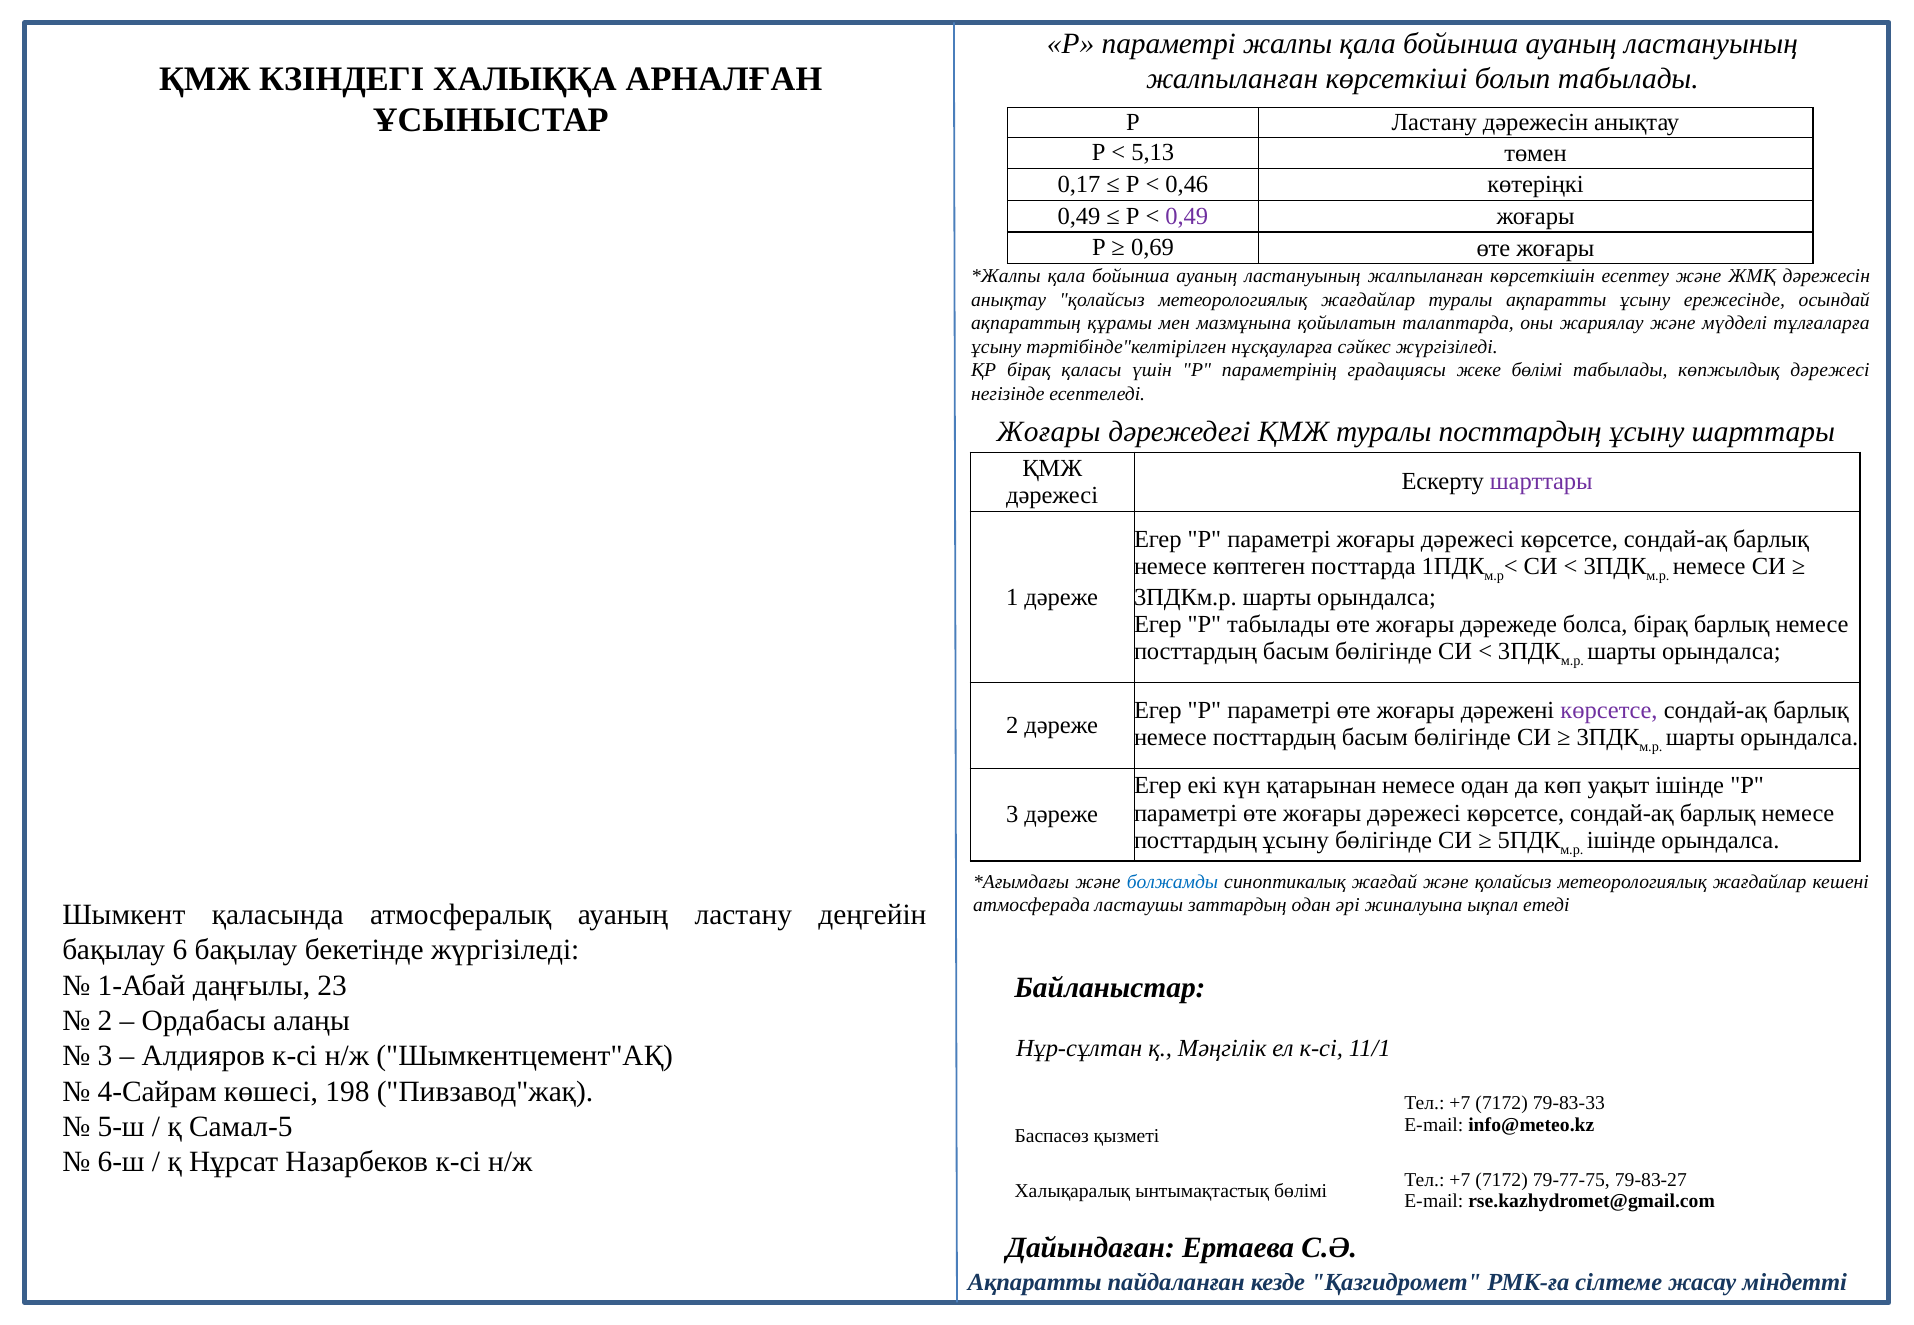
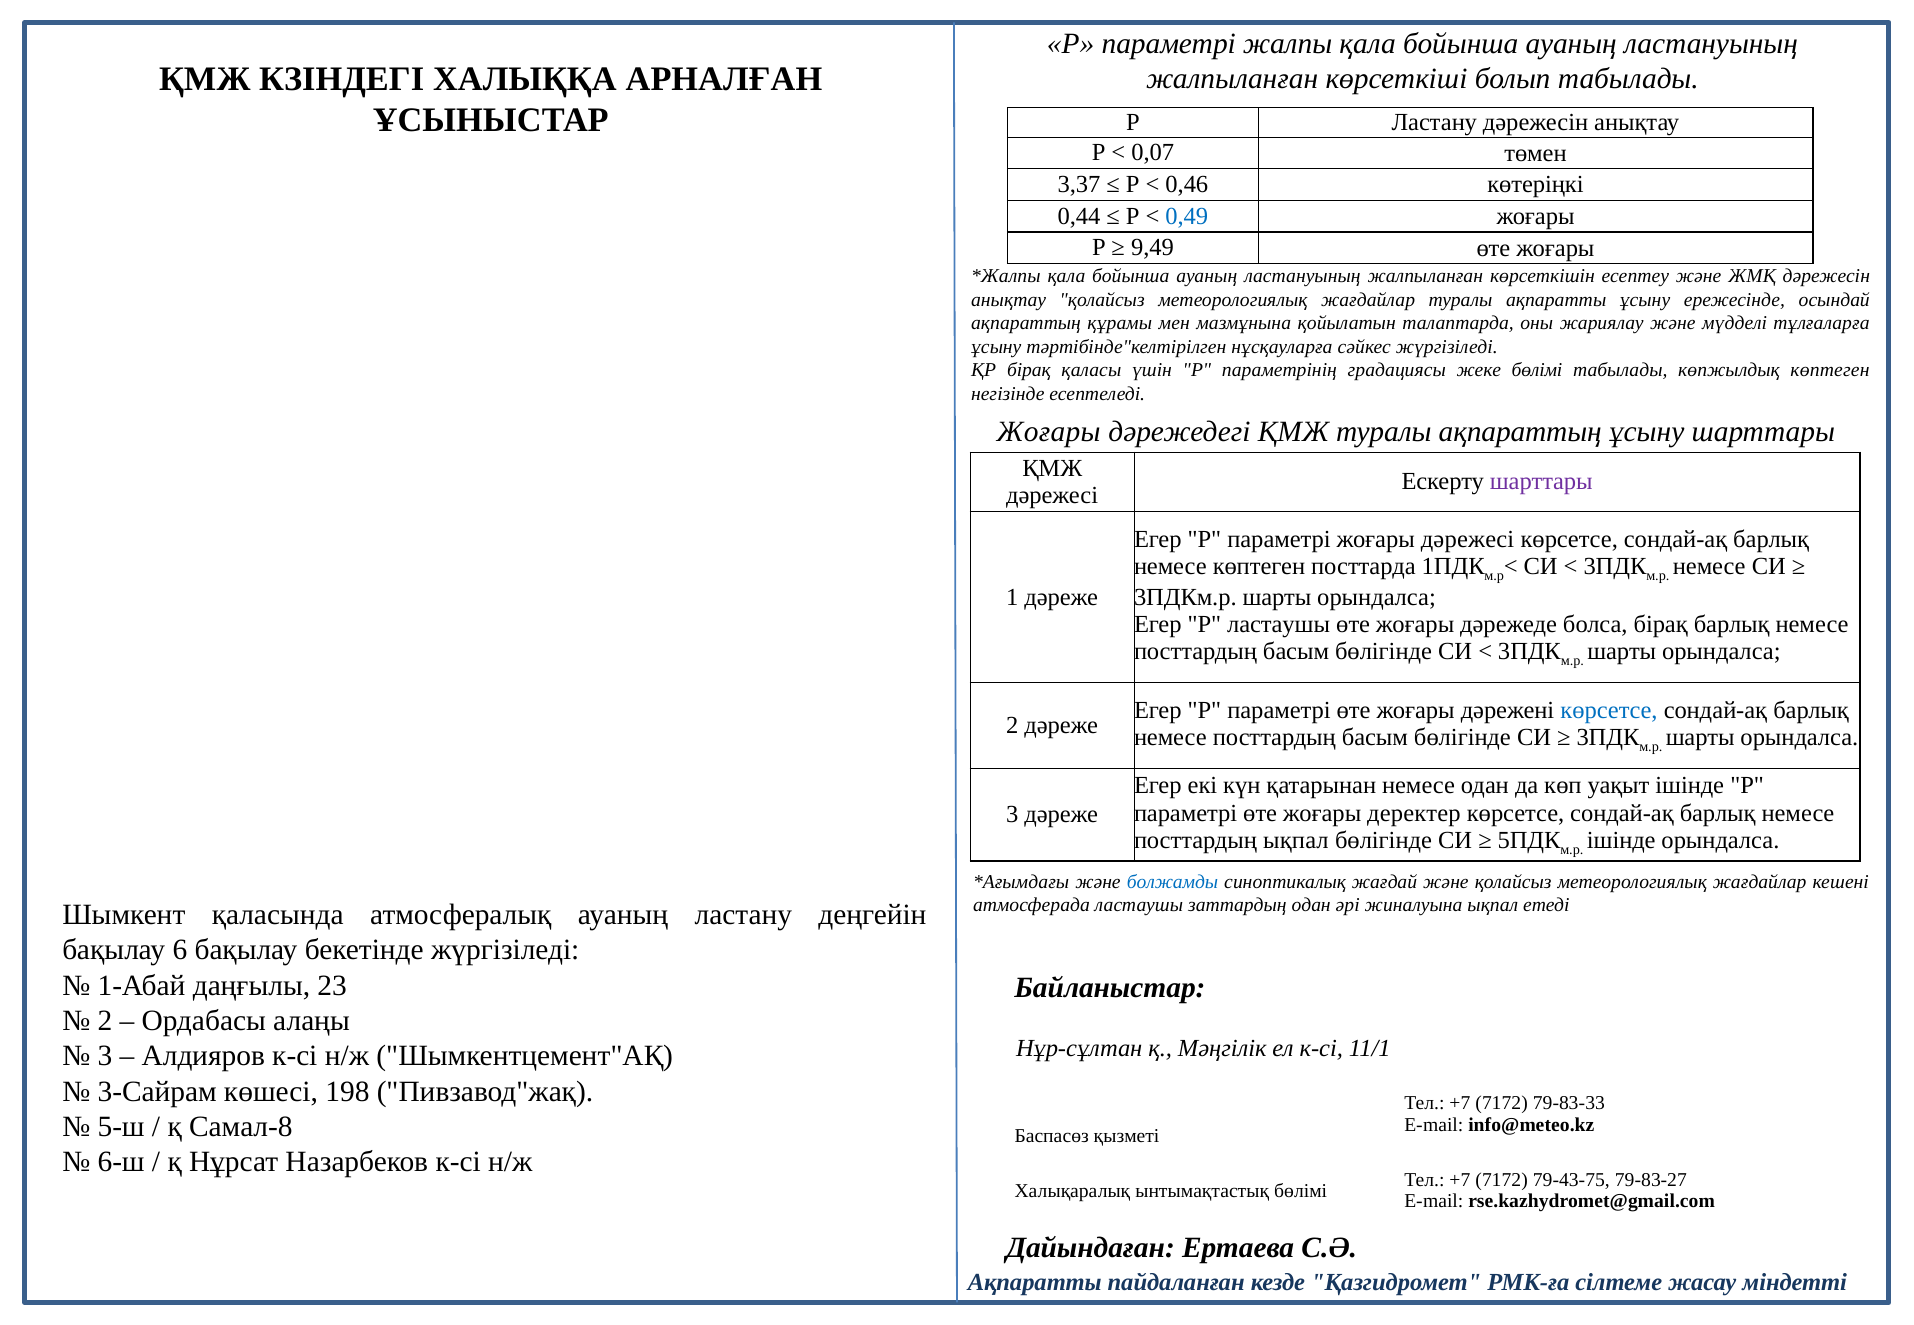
5,13: 5,13 -> 0,07 (1153, 153)
0,17: 0,17 -> 3,37 (1079, 184)
0,49: 0,49 -> 0,44 (1079, 216)
0,49 colour: purple -> blue (1187, 216)
0,69: 0,69 -> 9,49 (1153, 248)
көпжылдық дәрежесі: дәрежесі -> көптеген (1830, 370)
туралы посттардың: посттардың -> ақпараттың (1520, 431)
P табылады: табылады -> ластаушы (1279, 624)
көрсетсе colour: purple -> blue (1609, 710)
өте жоғары дәрежесі: дәрежесі -> деректер (1414, 813)
ұсыну: ұсыну -> ықпал (1296, 840)
4-Сайрам: 4-Сайрам -> 3-Сайрам (157, 1091)
Самал-5: Самал-5 -> Самал-8 (241, 1127)
79-77-75: 79-77-75 -> 79-43-75 (1571, 1180)
